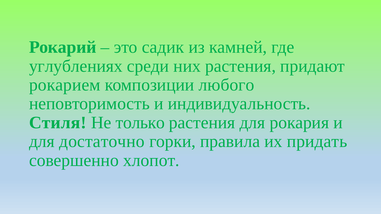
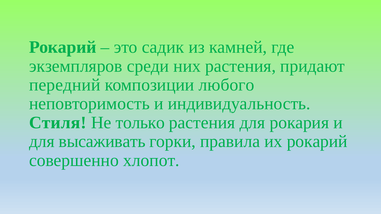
углублениях: углублениях -> экземпляров (76, 66)
рокарием: рокарием -> передний (65, 85)
достаточно: достаточно -> высаживать (102, 142)
их придать: придать -> рокарий (317, 142)
